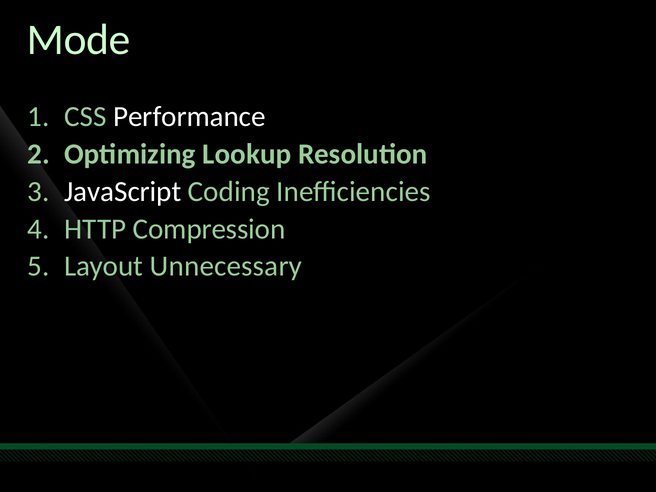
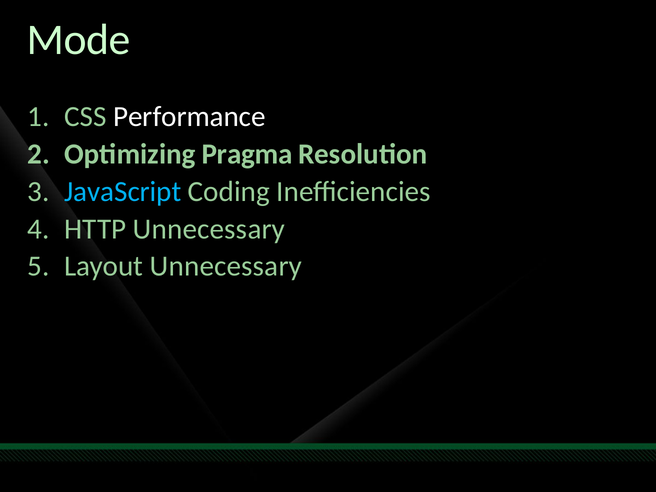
Lookup: Lookup -> Pragma (247, 154)
JavaScript colour: white -> light blue (123, 192)
HTTP Compression: Compression -> Unnecessary (209, 229)
